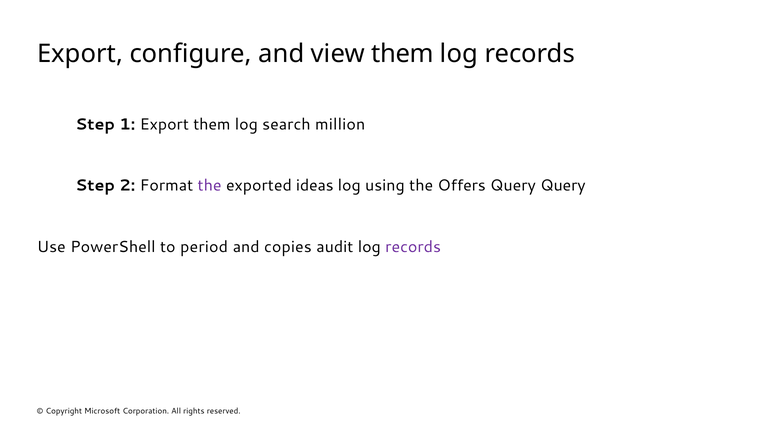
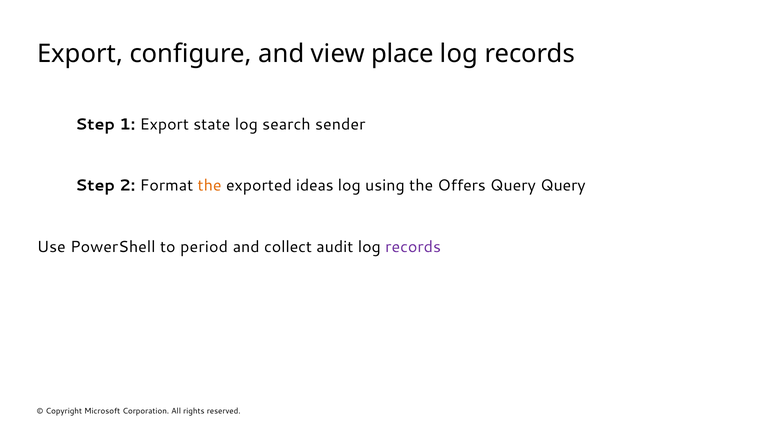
view them: them -> place (402, 54)
Export them: them -> state (212, 125)
million: million -> sender (340, 125)
the colour: purple -> orange (210, 186)
copies: copies -> collect (288, 247)
